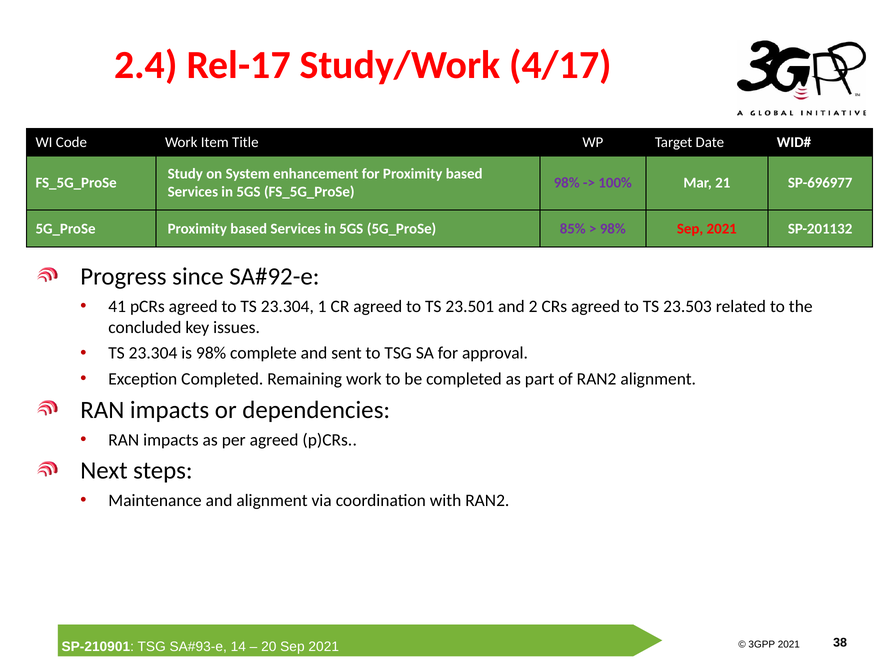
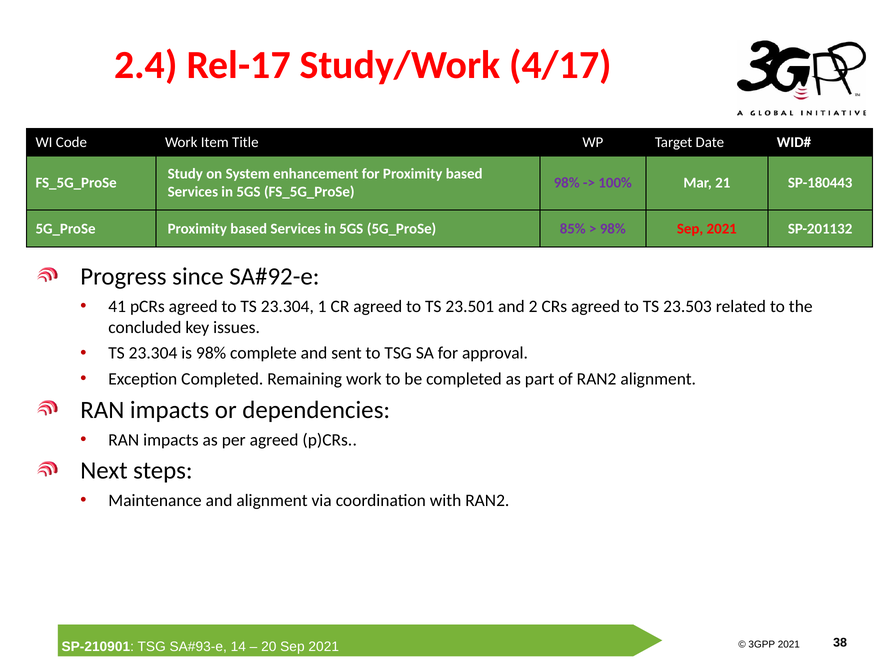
SP-696977: SP-696977 -> SP-180443 (820, 183)
